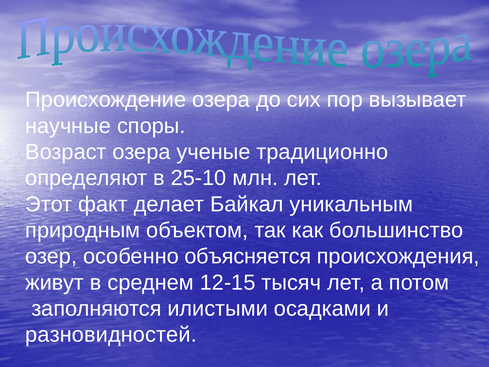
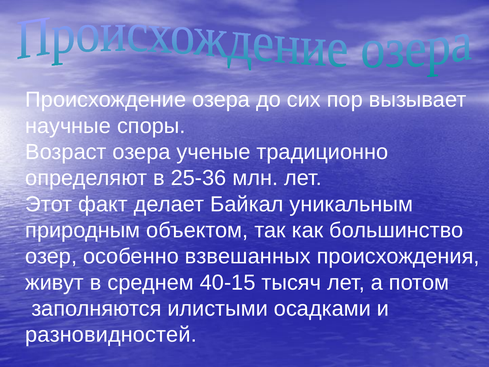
25-10: 25-10 -> 25-36 (199, 178)
объясняется: объясняется -> взвешанных (248, 256)
12-15: 12-15 -> 40-15 (228, 282)
